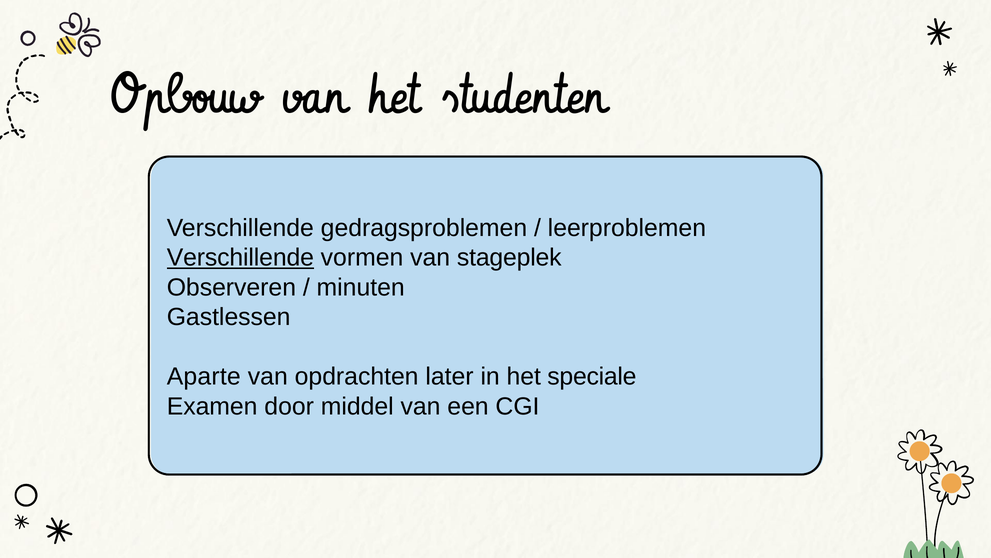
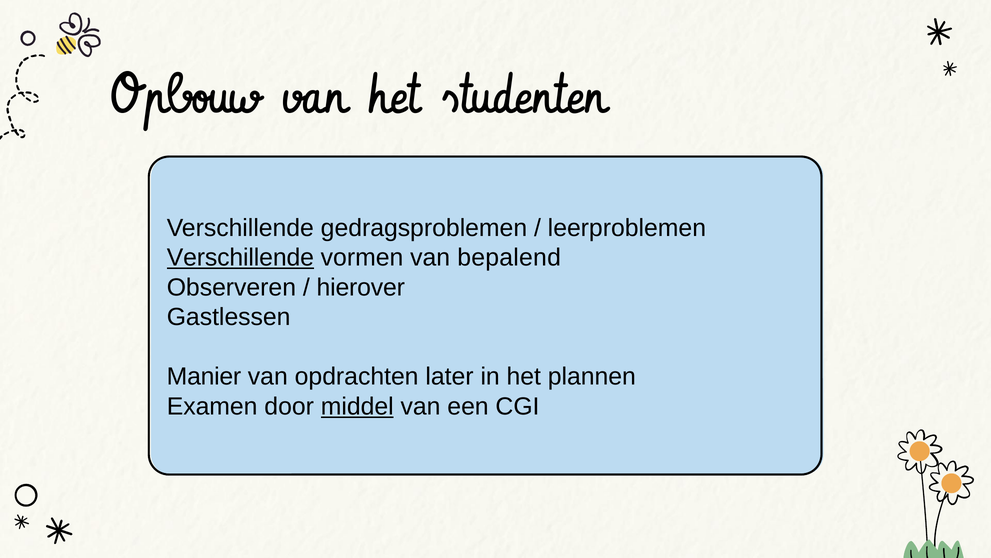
stageplek: stageplek -> bepalend (509, 257)
minuten: minuten -> hierover (361, 287)
Aparte: Aparte -> Manier (204, 376)
speciale: speciale -> plannen (592, 376)
middel underline: none -> present (357, 406)
